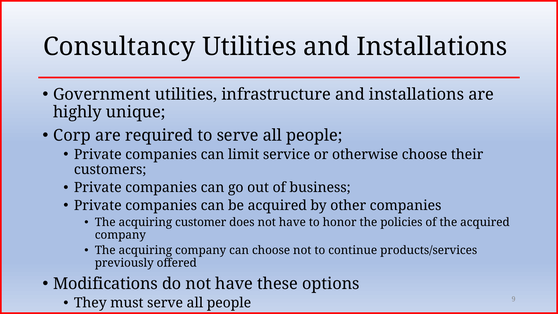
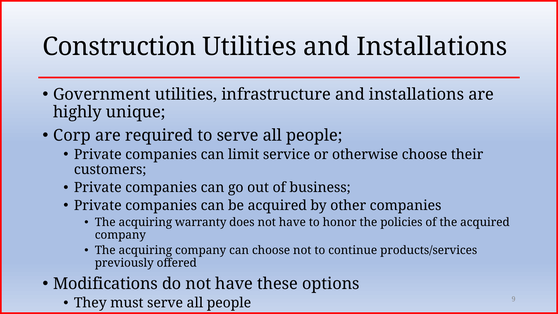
Consultancy: Consultancy -> Construction (119, 47)
customer: customer -> warranty (201, 222)
